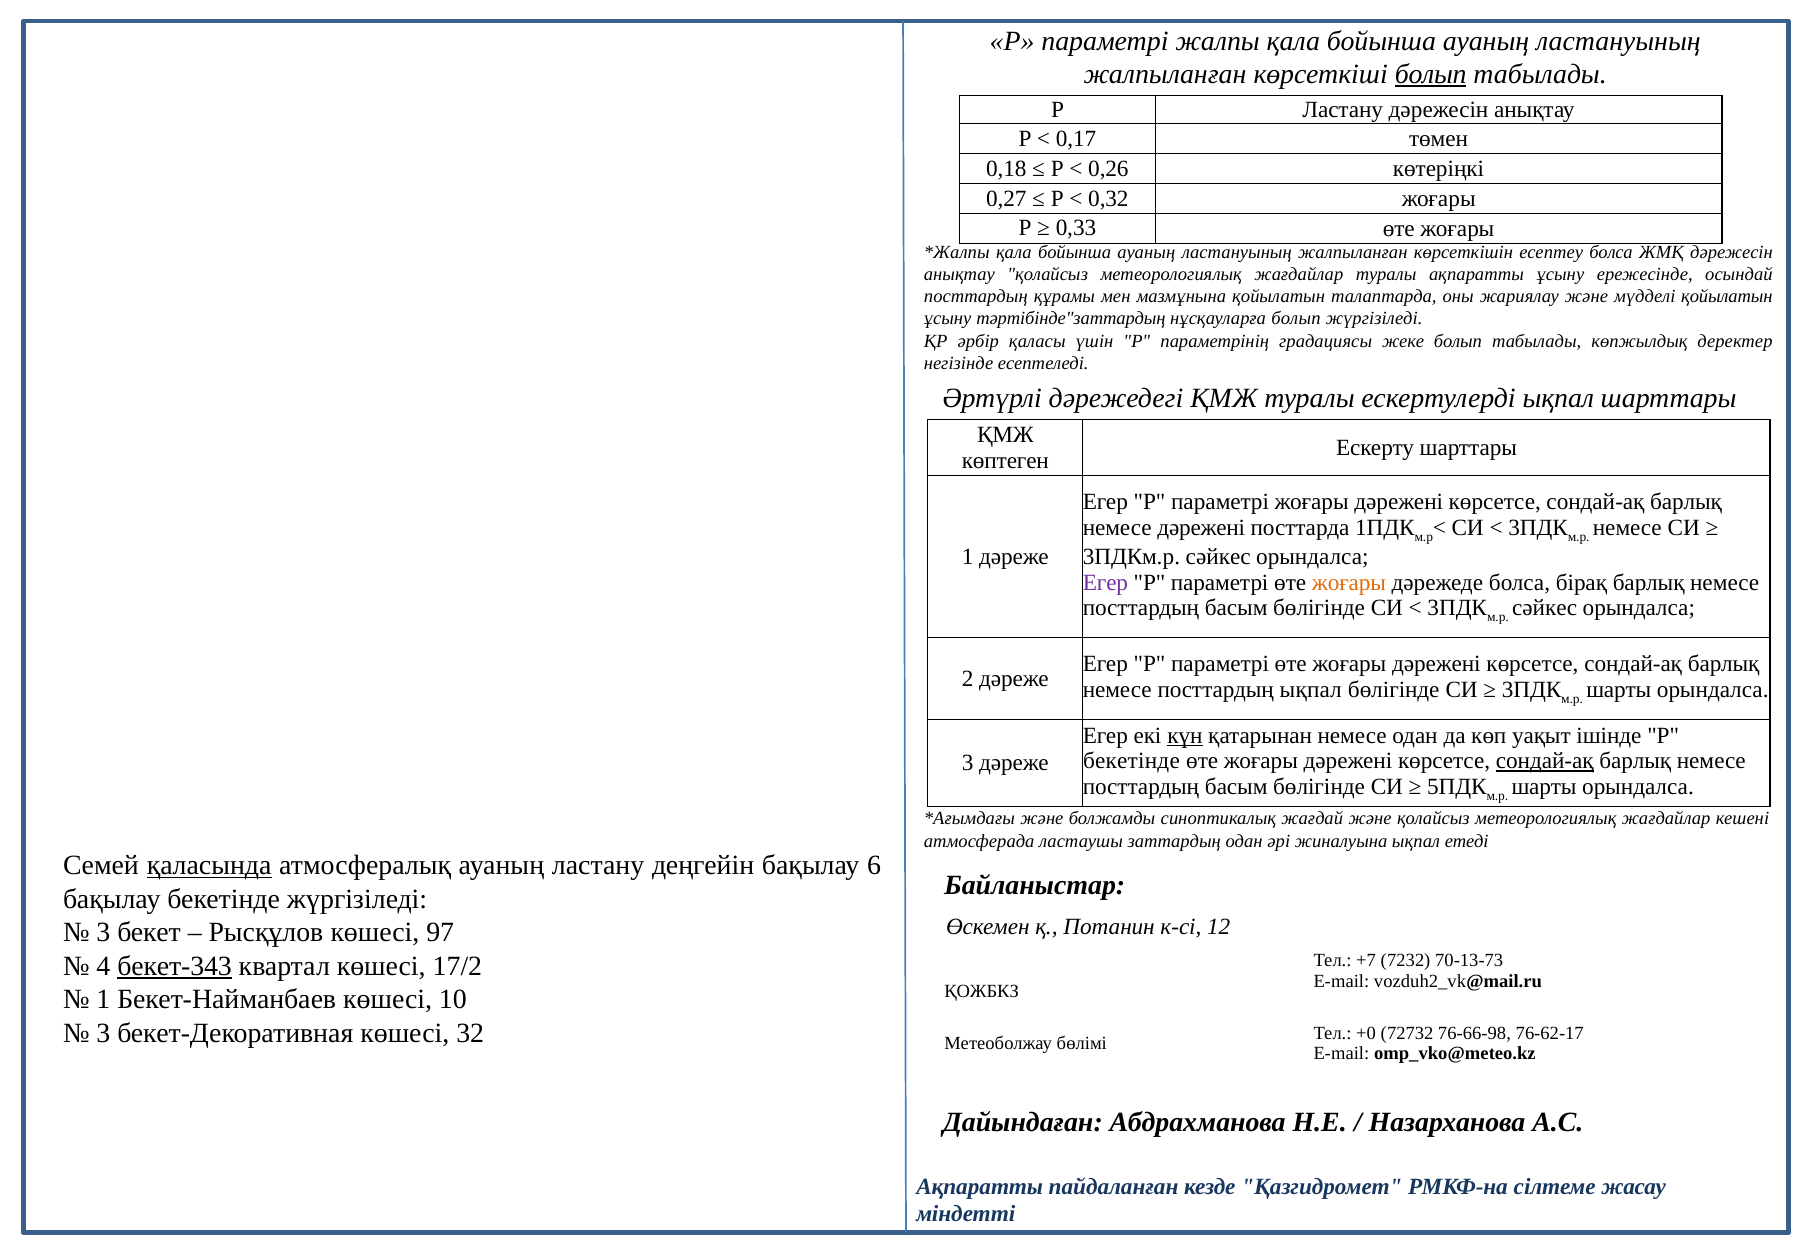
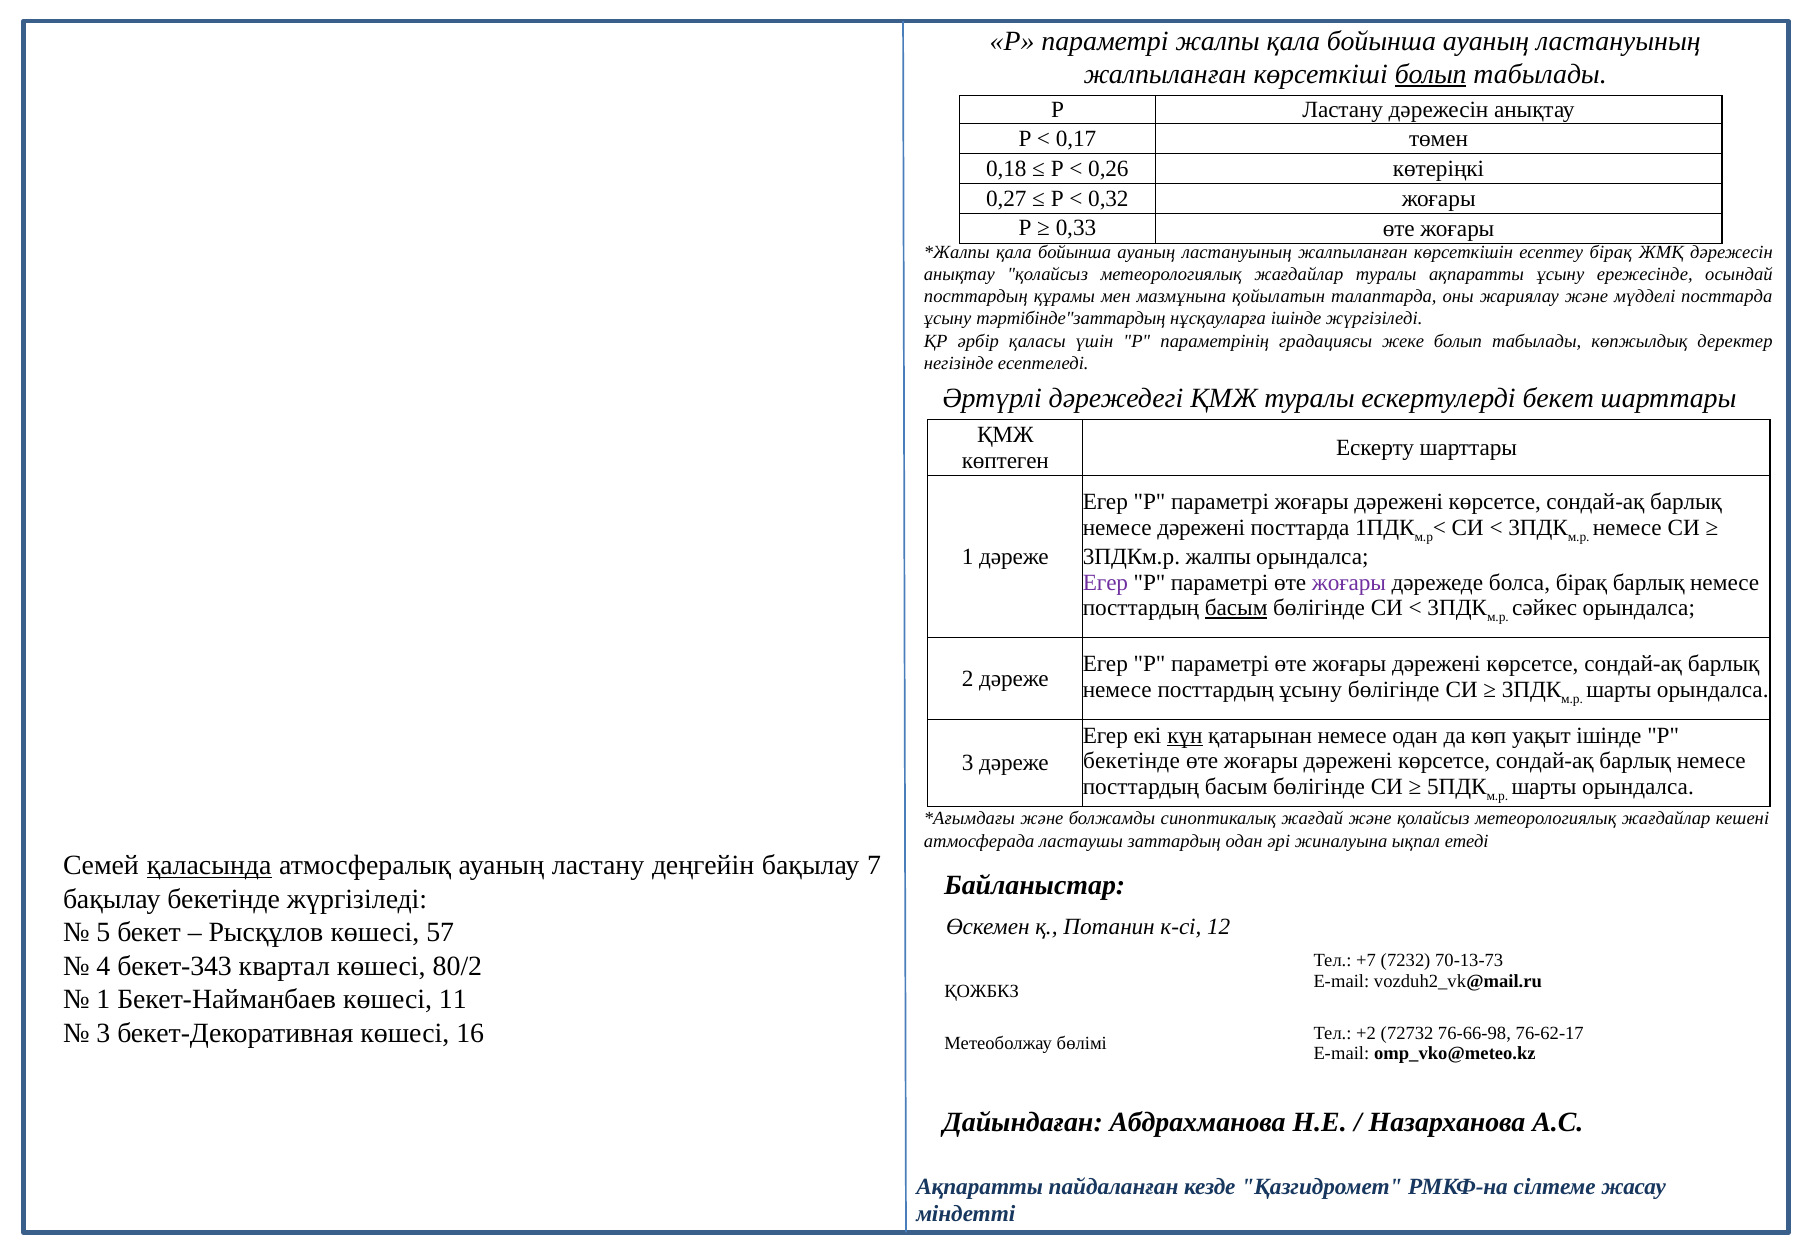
есептеу болса: болса -> бірақ (1611, 252)
мүдделі қойылатын: қойылатын -> посттарда (1727, 297)
нұсқауларға болып: болып -> ішінде (1296, 319)
ескертулерді ықпал: ықпал -> бекет (1558, 399)
3ПДКм.р сәйкес: сәйкес -> жалпы (1218, 557)
жоғары colour: orange -> purple (1349, 583)
басым underline: none -> present (1236, 608)
посттардың ықпал: ықпал -> ұсыну (1311, 690)
сондай-ақ underline: present -> none (1545, 761)
6: 6 -> 7 (874, 866)
3: 3 -> 5 (103, 933)
97: 97 -> 57 (440, 933)
бекет-343 underline: present -> none (175, 966)
17/2: 17/2 -> 80/2 (457, 966)
10: 10 -> 11 (453, 1000)
32: 32 -> 16 (470, 1033)
+0: +0 -> +2 (1366, 1033)
